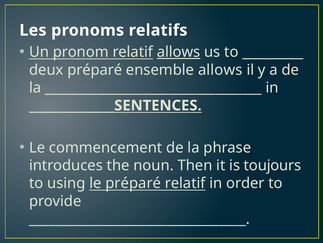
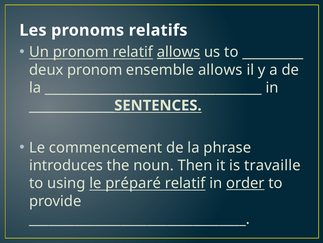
deux préparé: préparé -> pronom (95, 70)
toujours: toujours -> travaille (272, 165)
order underline: none -> present (245, 183)
